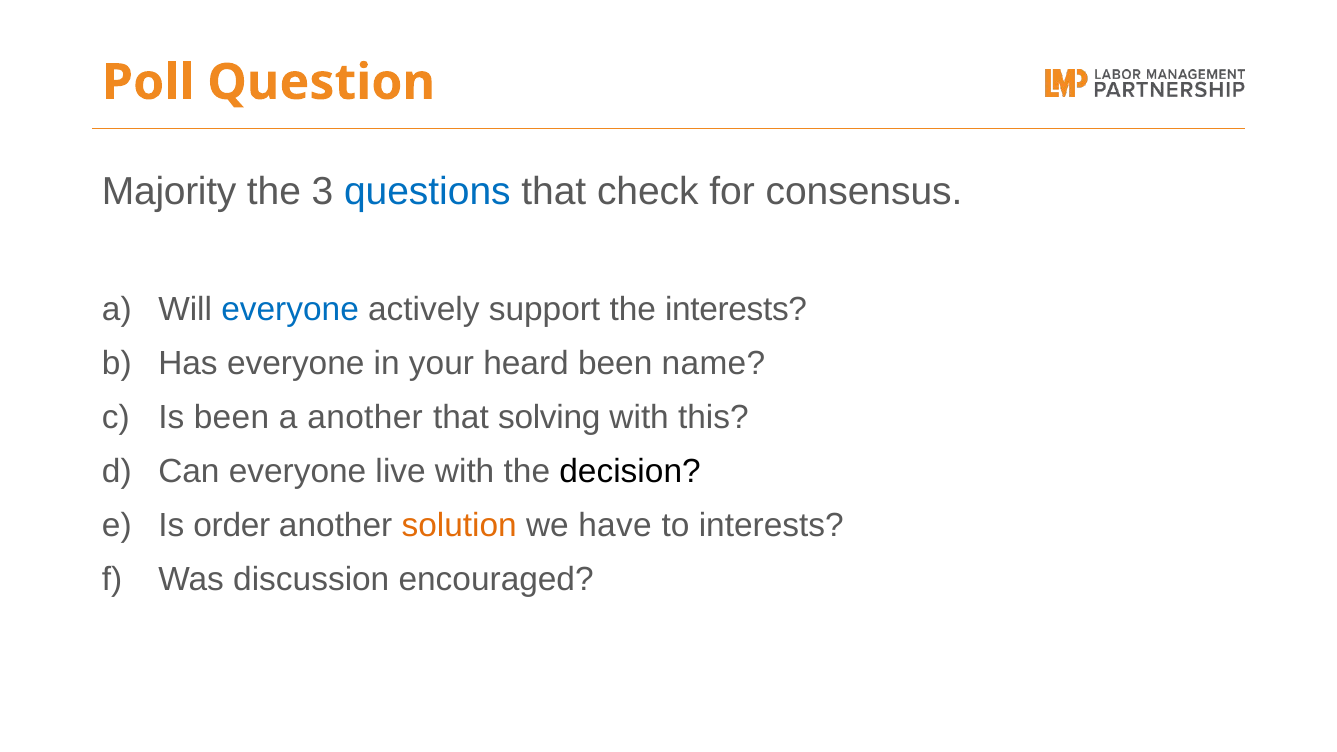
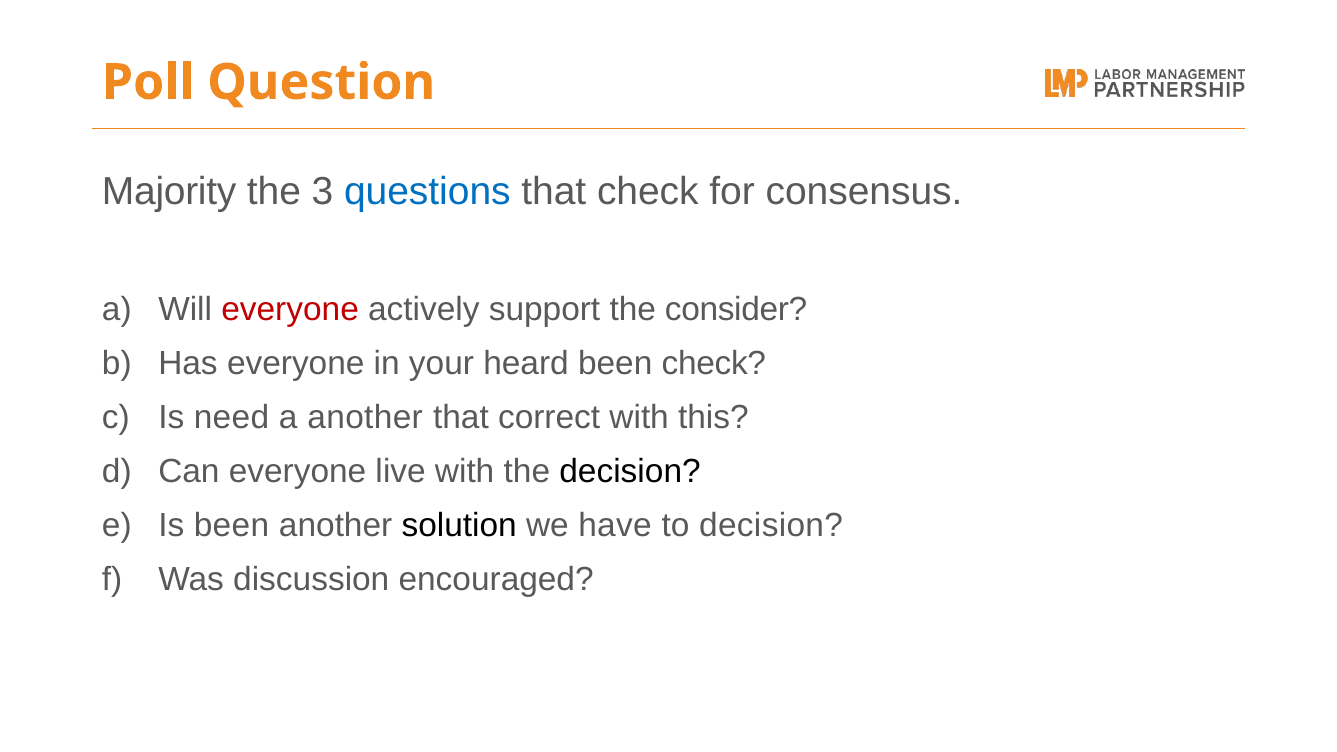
everyone colour: blue -> red (290, 310)
the interests: interests -> consider (736, 310)
been name: name -> check (714, 364)
Is been: been -> need (231, 418)
solving: solving -> correct (549, 418)
Is order: order -> been (231, 526)
solution colour: orange -> black (459, 526)
to interests: interests -> decision (771, 526)
